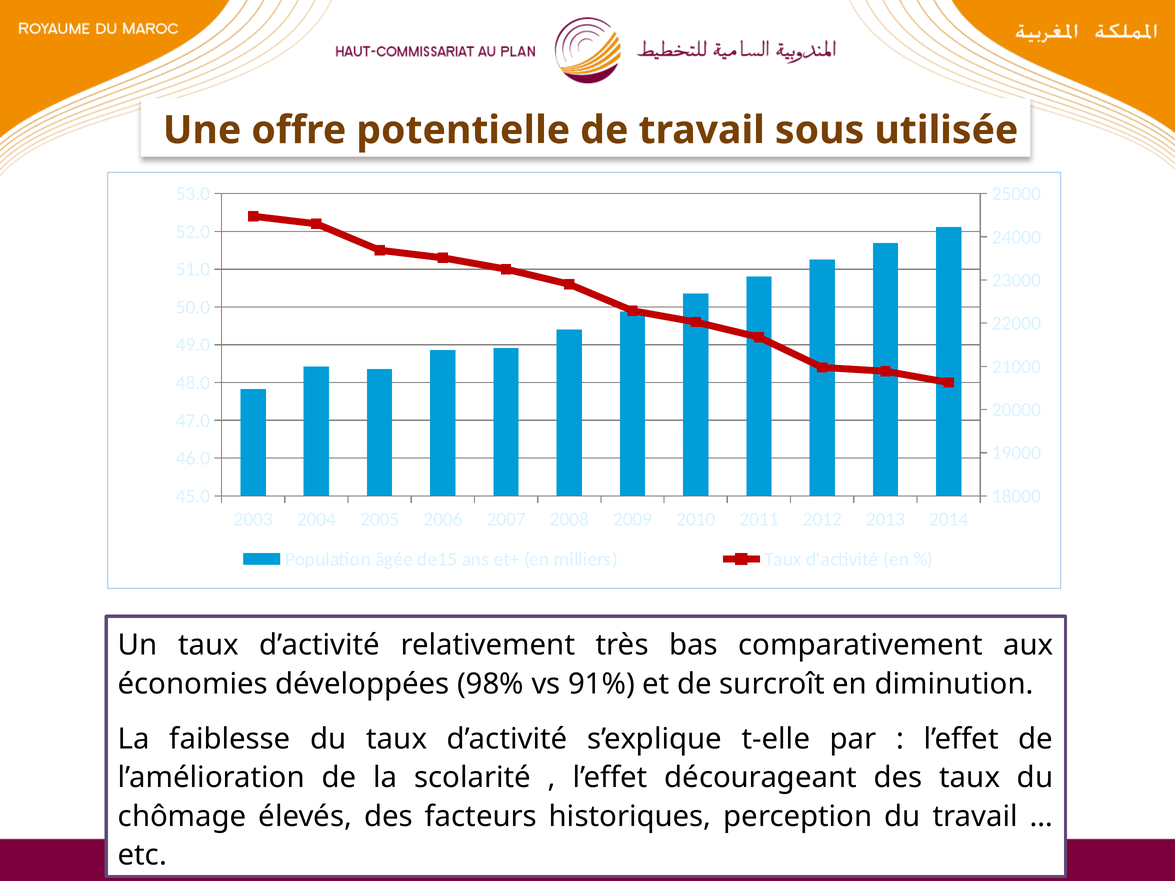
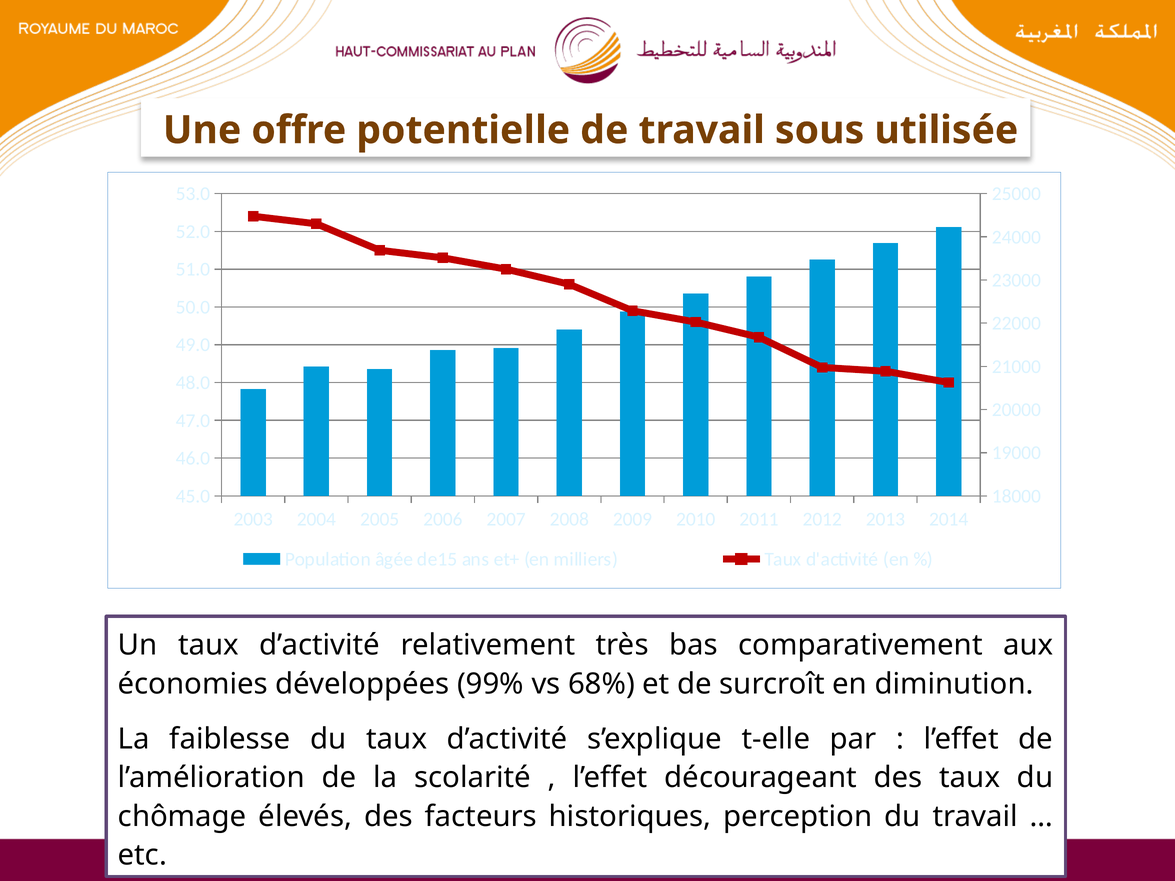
98%: 98% -> 99% (490, 684)
91%: 91% -> 68% (602, 684)
